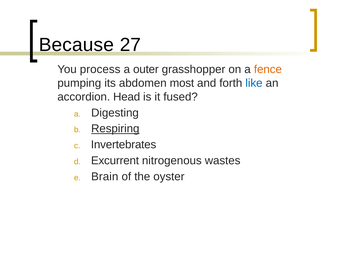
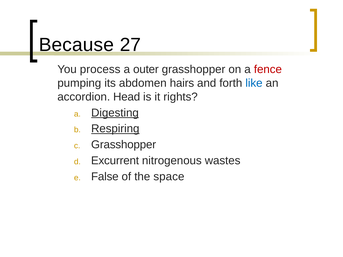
fence colour: orange -> red (268, 69)
most: most -> hairs (182, 83)
fused: fused -> rights (181, 97)
Digesting underline: none -> present (115, 113)
Invertebrates: Invertebrates -> Grasshopper (124, 145)
Brain: Brain -> False (105, 177)
oyster: oyster -> space (169, 177)
